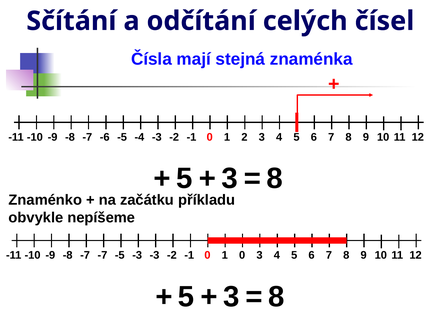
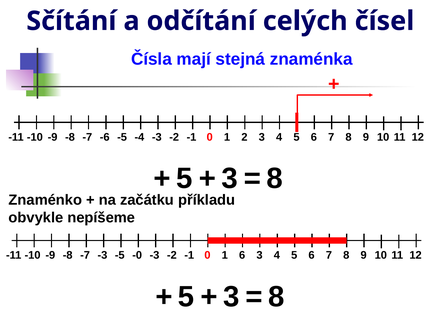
-7: -7 -> -3 (102, 255)
-3: -3 -> -0 (137, 255)
1 0: 0 -> 6 (242, 255)
